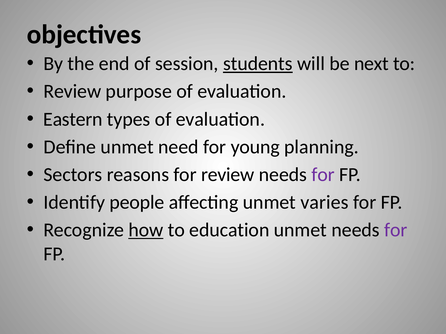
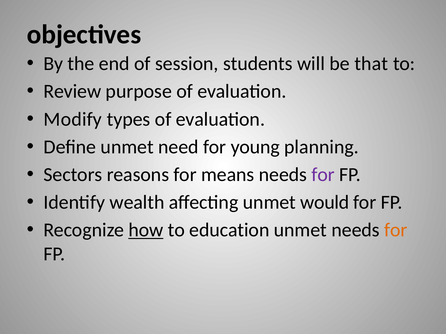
students underline: present -> none (258, 64)
next: next -> that (371, 64)
Eastern: Eastern -> Modify (73, 119)
for review: review -> means (228, 175)
people: people -> wealth (137, 203)
varies: varies -> would (325, 203)
for colour: purple -> orange (396, 230)
